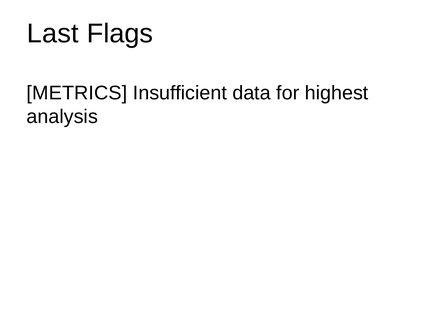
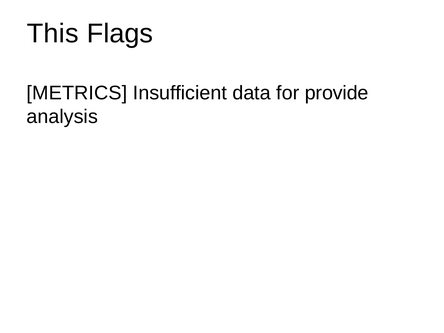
Last: Last -> This (53, 34)
highest: highest -> provide (337, 93)
